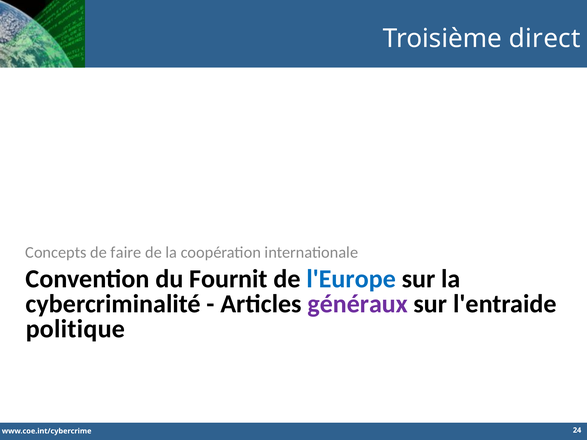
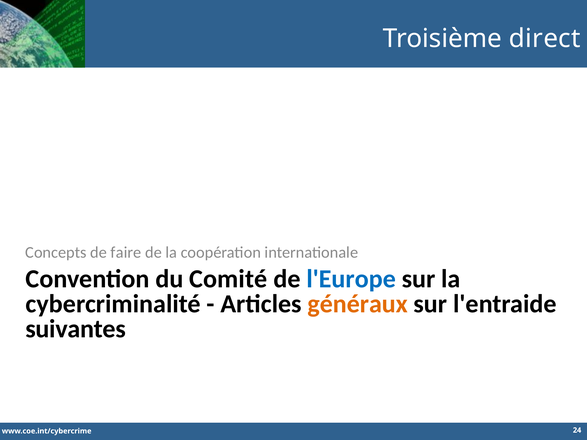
Fournit: Fournit -> Comité (228, 279)
généraux colour: purple -> orange (358, 304)
politique: politique -> suivantes (76, 329)
